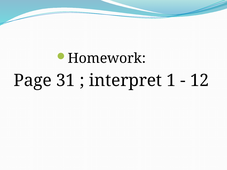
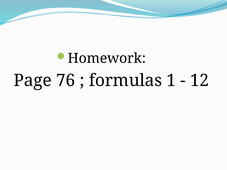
31: 31 -> 76 (66, 81)
interpret: interpret -> formulas (125, 81)
